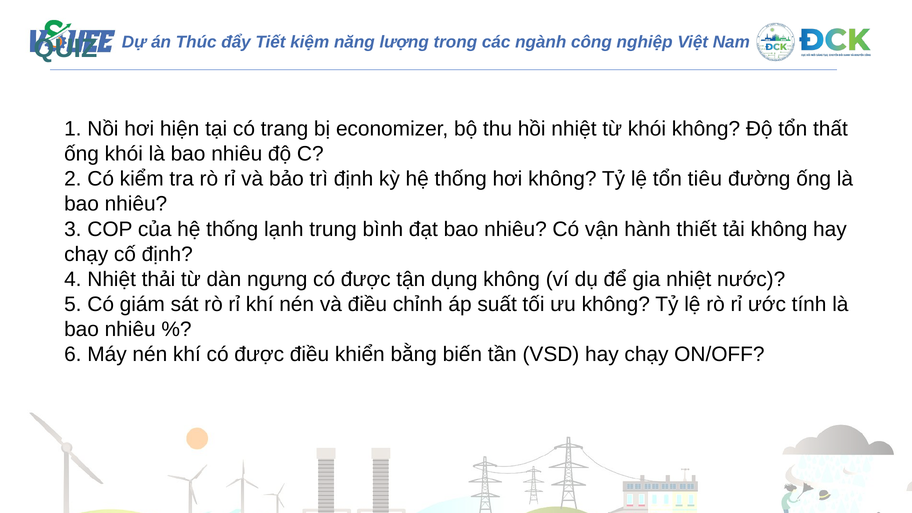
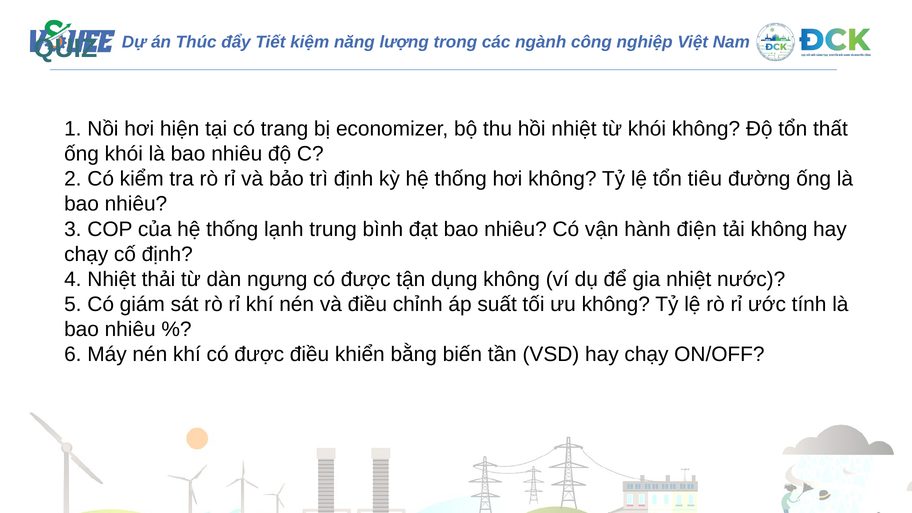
thiết: thiết -> điện (697, 229)
